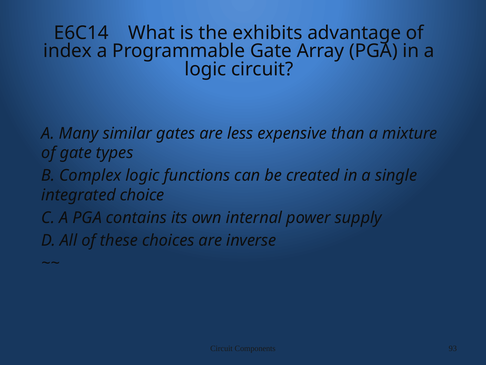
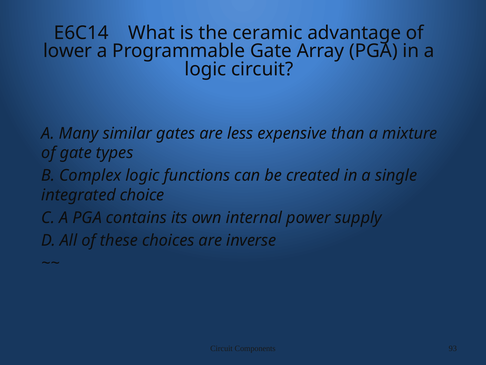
exhibits: exhibits -> ceramic (267, 33)
index: index -> lower (68, 51)
